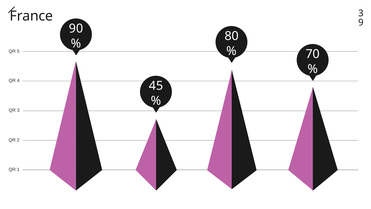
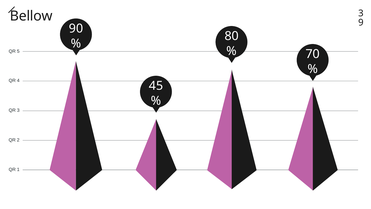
France: France -> Bellow (31, 16)
